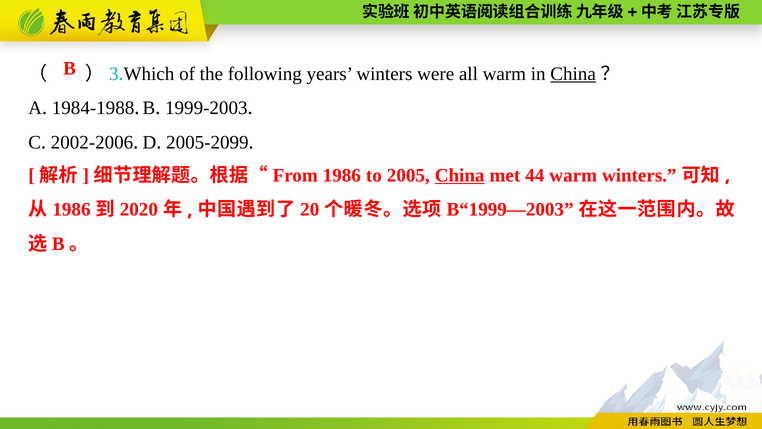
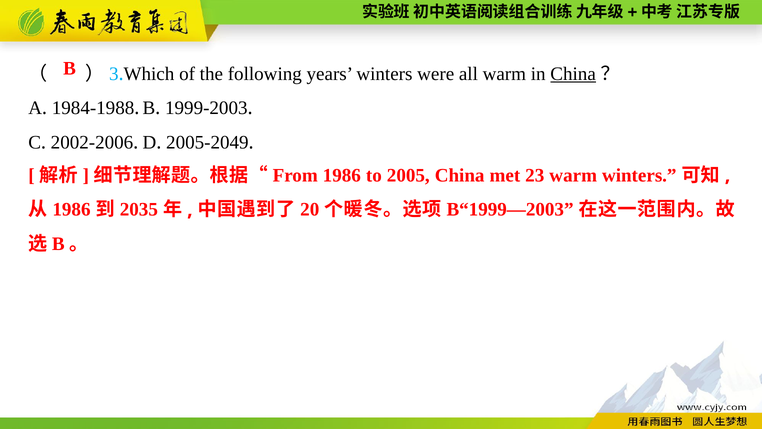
2005-2099: 2005-2099 -> 2005-2049 (207, 142)
China underline: present -> none (460, 175)
44: 44 -> 23 (535, 175)
2020: 2020 -> 2035 (139, 210)
